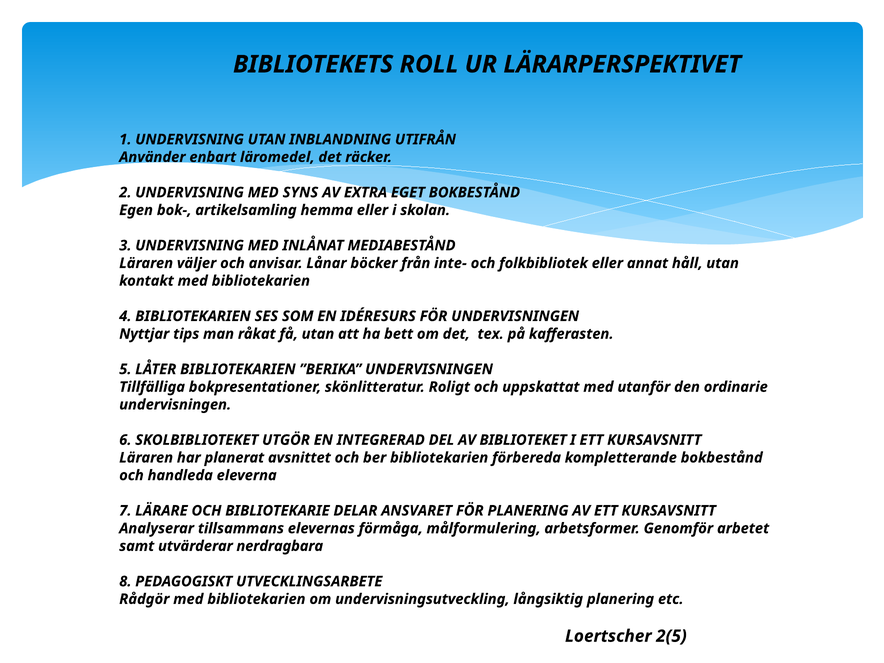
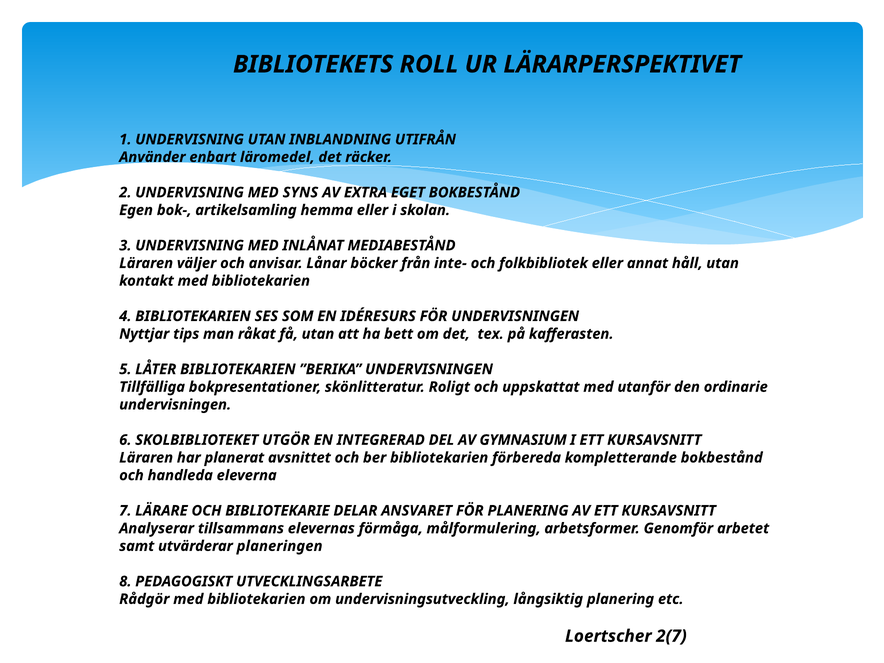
BIBLIOTEKET: BIBLIOTEKET -> GYMNASIUM (523, 440)
nerdragbara: nerdragbara -> planeringen (280, 546)
2(5: 2(5 -> 2(7 (671, 636)
